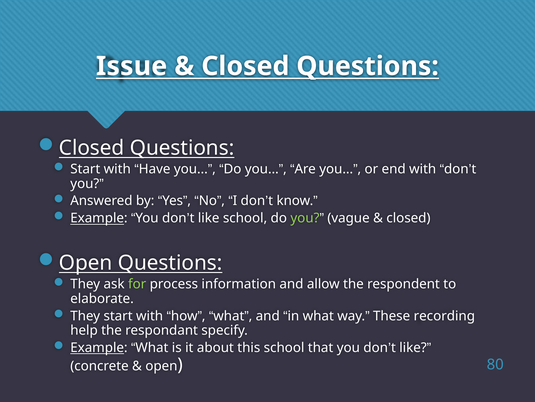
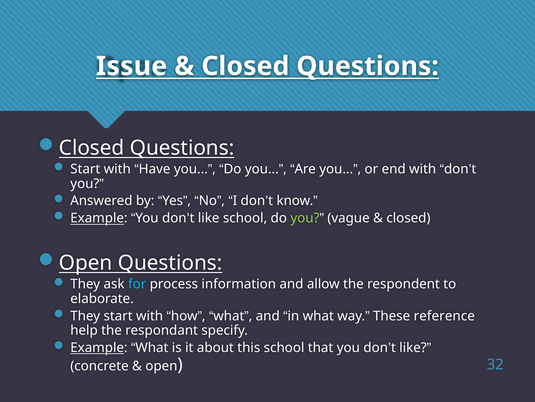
for colour: light green -> light blue (137, 284)
recording: recording -> reference (444, 315)
80: 80 -> 32 (495, 364)
